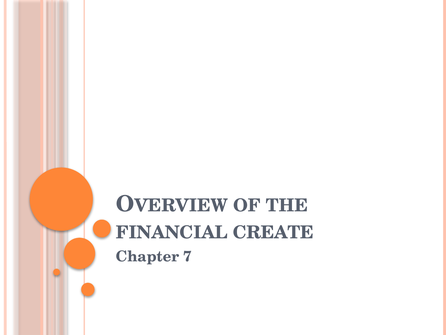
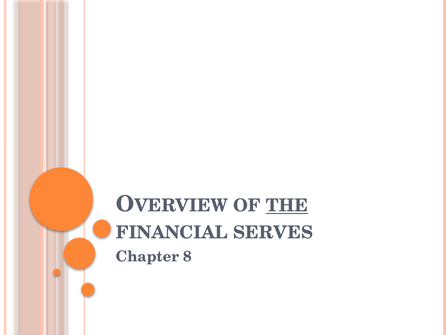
THE underline: none -> present (287, 205)
CREATE: CREATE -> SERVES (273, 232)
7: 7 -> 8 (188, 256)
